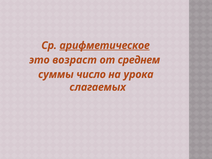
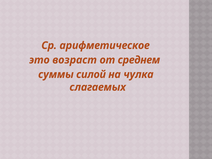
арифметическое underline: present -> none (105, 45)
число: число -> силой (91, 74)
урока: урока -> чулка (138, 74)
